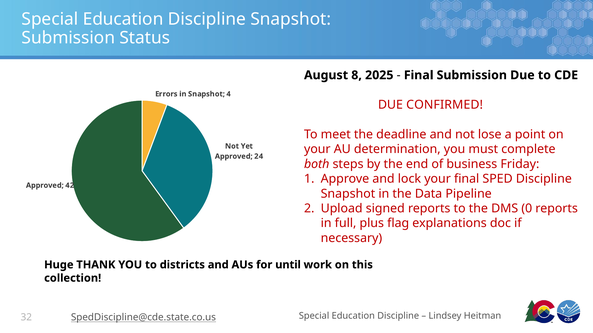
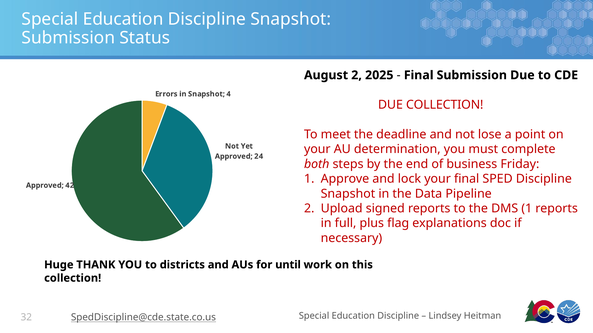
August 8: 8 -> 2 (357, 75)
DUE CONFIRMED: CONFIRMED -> COLLECTION (445, 105)
DMS 0: 0 -> 1 (527, 209)
